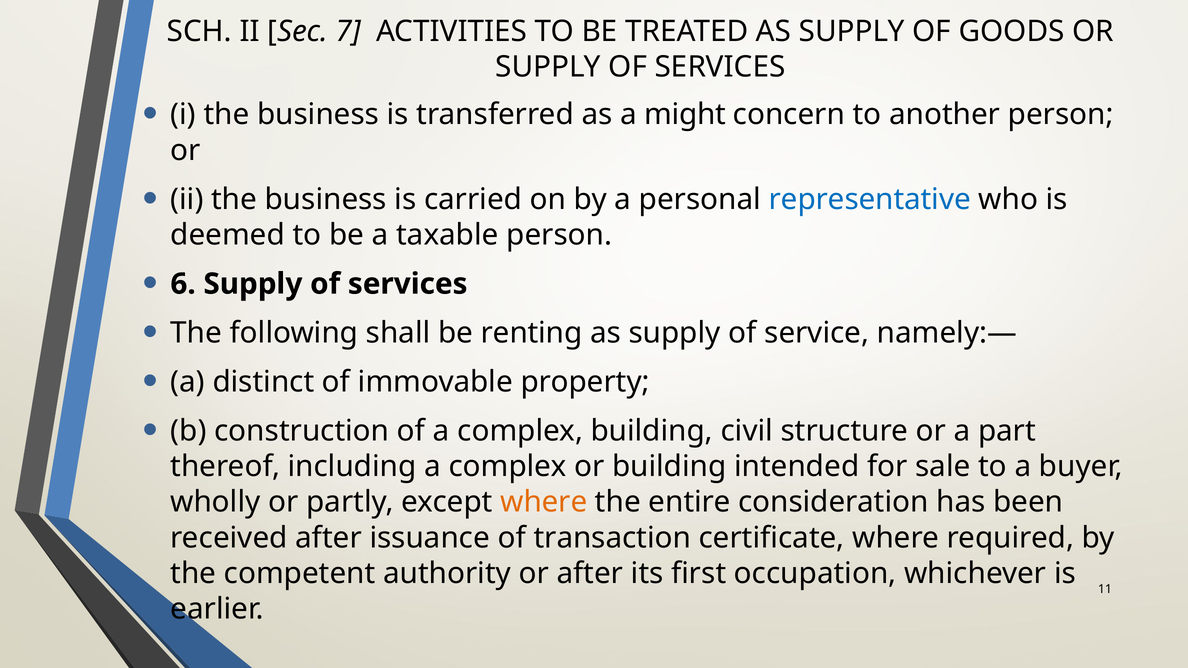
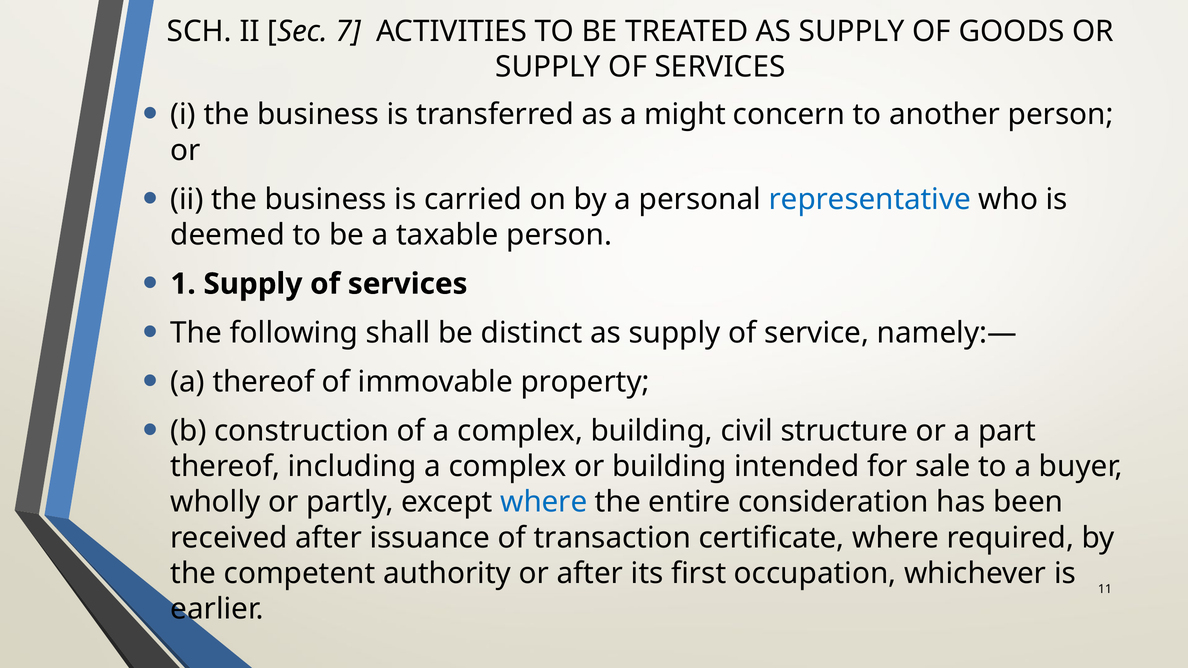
6: 6 -> 1 (183, 284)
renting: renting -> distinct (532, 333)
a distinct: distinct -> thereof (264, 382)
where colour: orange -> blue (544, 502)
